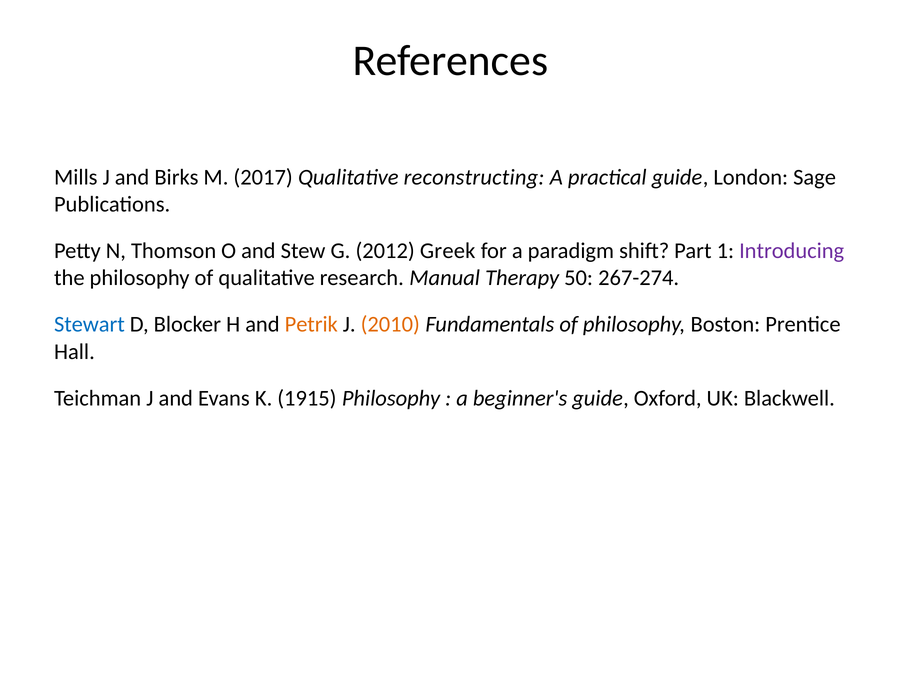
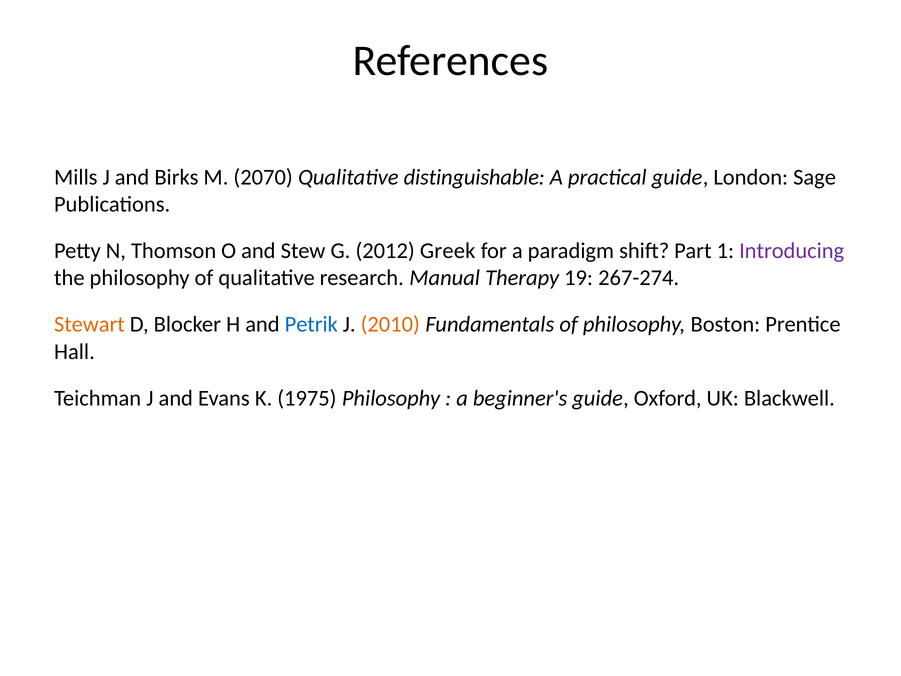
2017: 2017 -> 2070 (263, 177)
reconstructing: reconstructing -> distinguishable (474, 177)
50: 50 -> 19 (579, 278)
Stewart colour: blue -> orange (89, 324)
Petrik colour: orange -> blue (311, 324)
1915: 1915 -> 1975 (307, 398)
